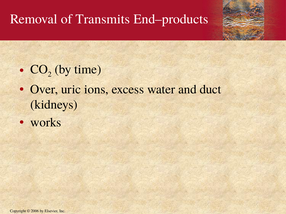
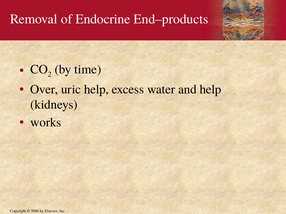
Transmits: Transmits -> Endocrine (103, 19)
uric ions: ions -> help (96, 89)
and duct: duct -> help (210, 89)
